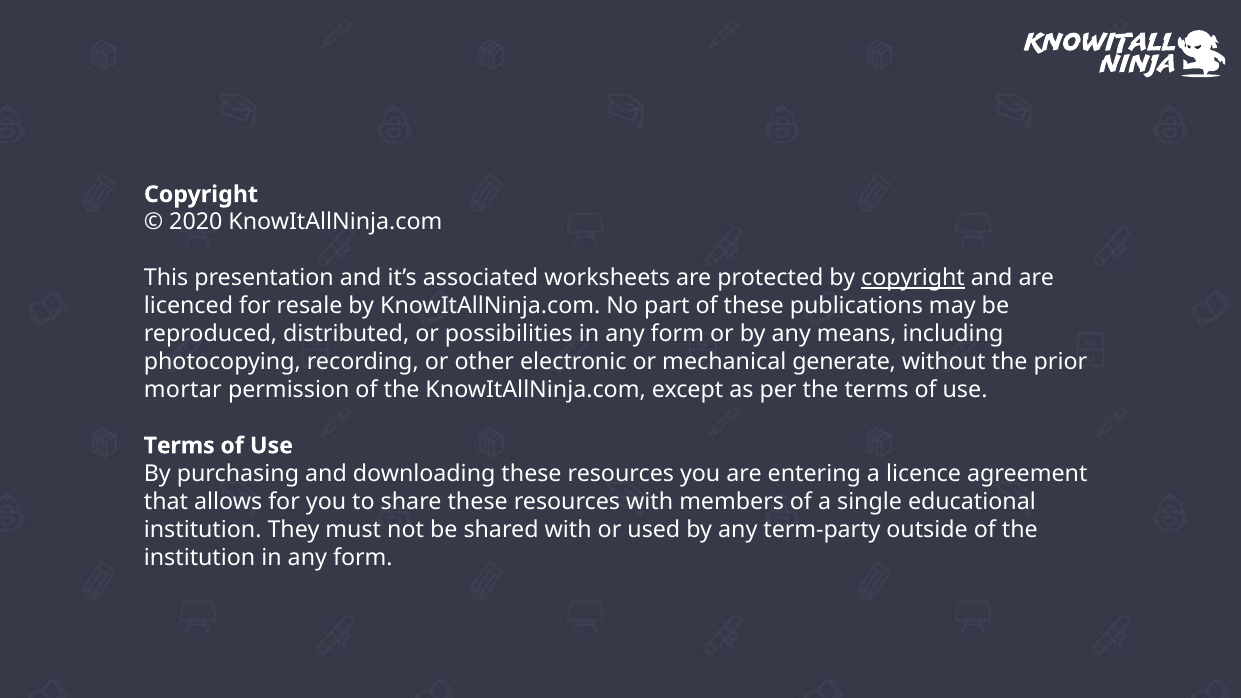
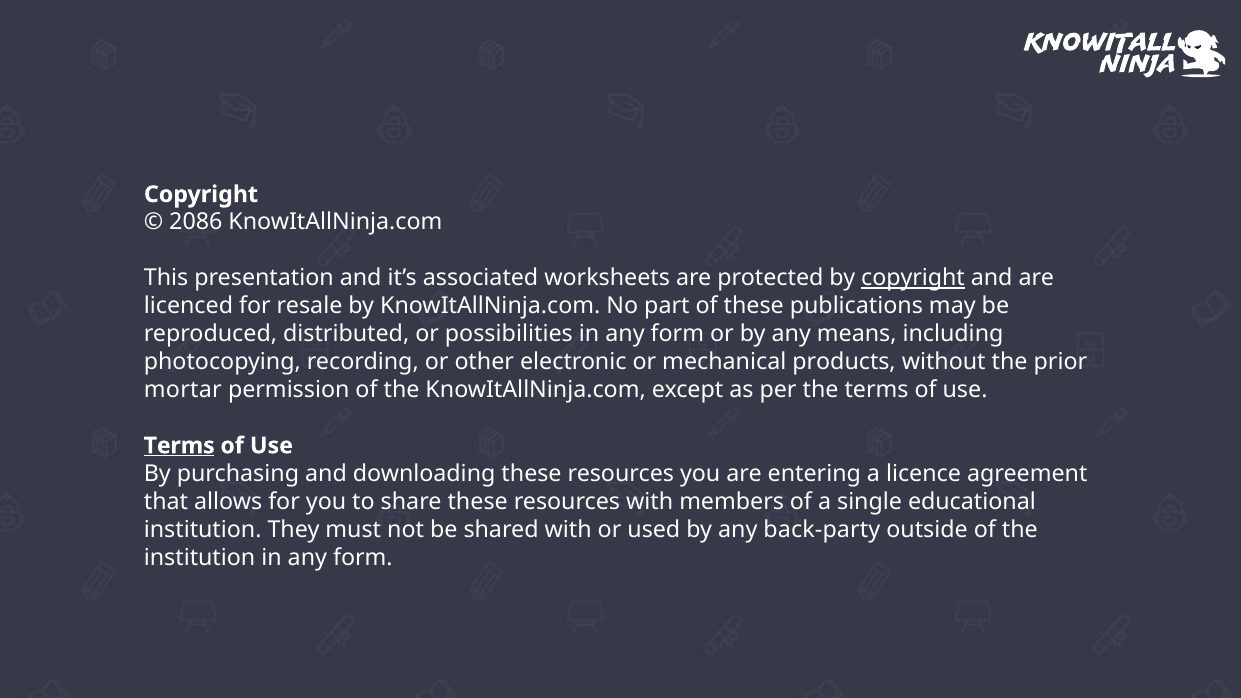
2020: 2020 -> 2086 (196, 222)
generate: generate -> products (844, 362)
Terms underline: none -> present (179, 446)
term-party: term-party -> back-party (822, 529)
